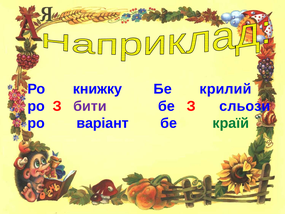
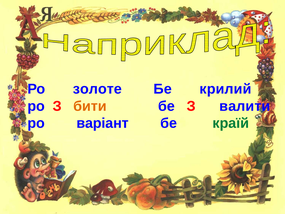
книжку: книжку -> золоте (97, 89)
бити colour: purple -> orange (90, 106)
сльози: сльози -> валити (245, 106)
